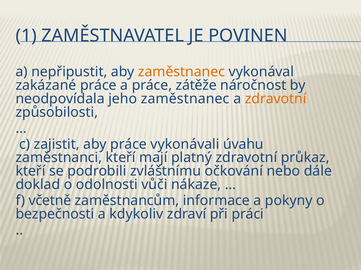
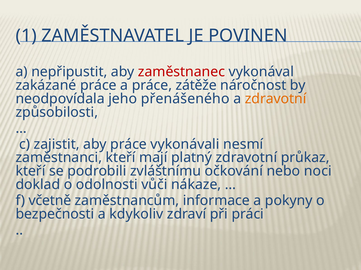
zaměstnanec colour: orange -> red (181, 72)
jeho zaměstnanec: zaměstnanec -> přenášeného (185, 99)
úvahu: úvahu -> nesmí (243, 145)
dále: dále -> noci (318, 172)
